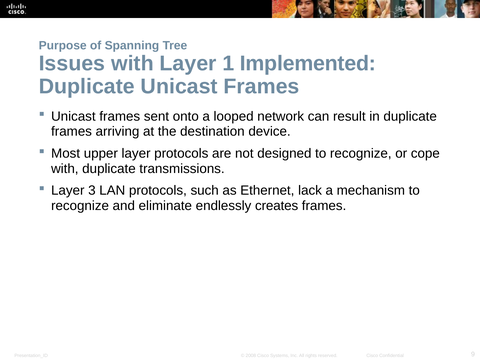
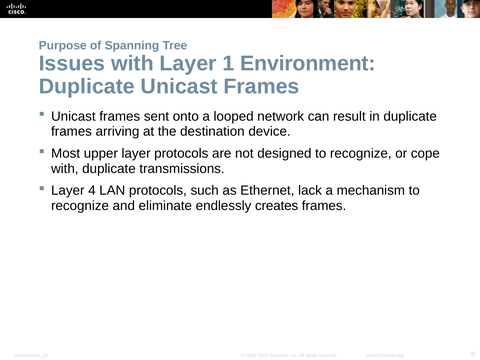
Implemented: Implemented -> Environment (308, 64)
3: 3 -> 4 (92, 191)
